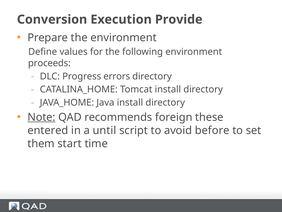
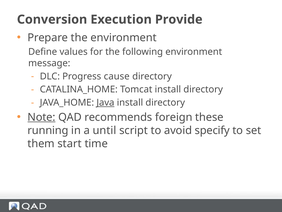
proceeds: proceeds -> message (49, 63)
errors: errors -> cause (117, 76)
Java underline: none -> present (105, 102)
entered: entered -> running (48, 130)
before: before -> specify (212, 130)
